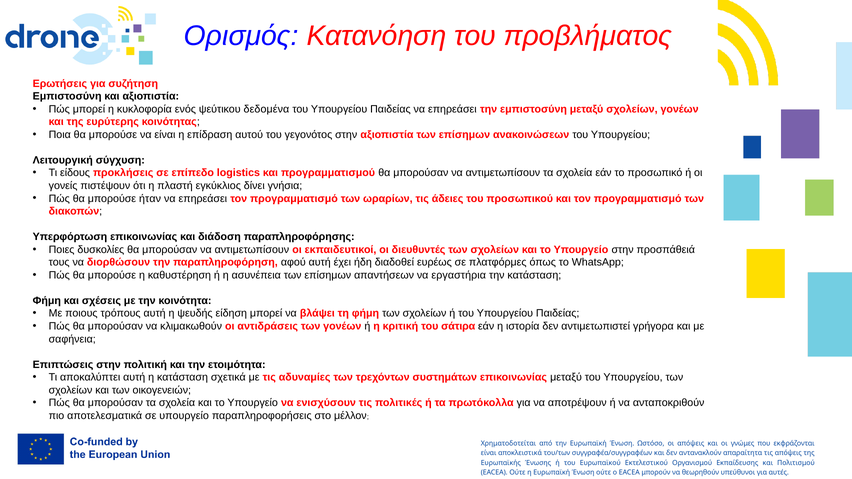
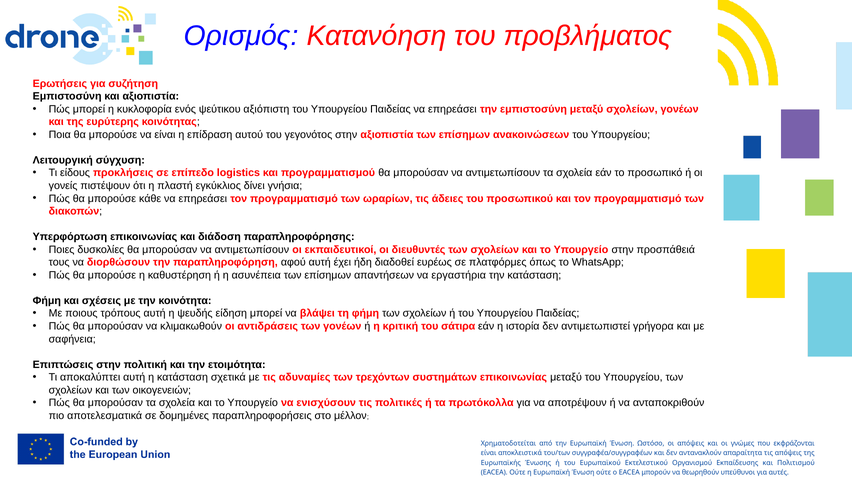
δεδομένα: δεδομένα -> αξιόπιστη (266, 109)
ήταν: ήταν -> κάθε (150, 199)
σε υπουργείο: υπουργείο -> δομημένες (184, 416)
